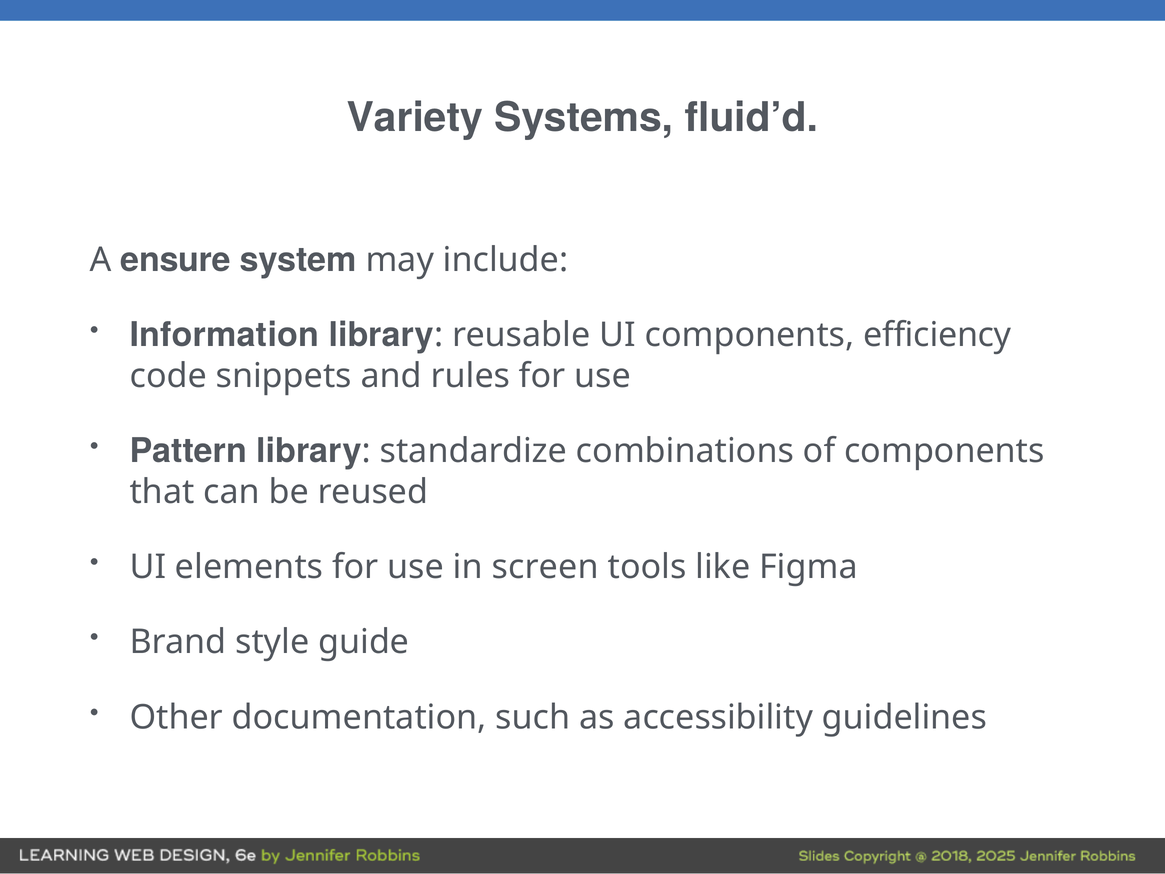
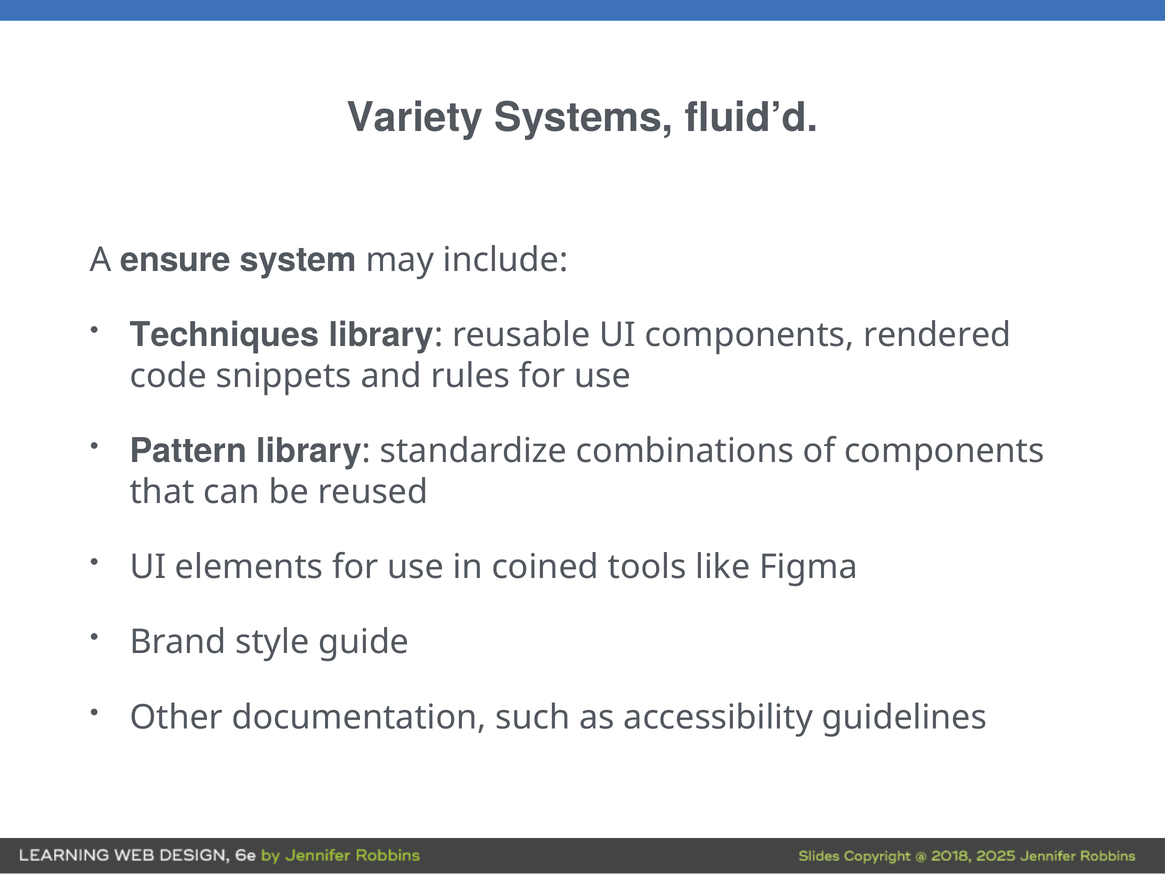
Information: Information -> Techniques (224, 335)
efficiency: efficiency -> rendered (937, 335)
screen: screen -> coined (545, 567)
